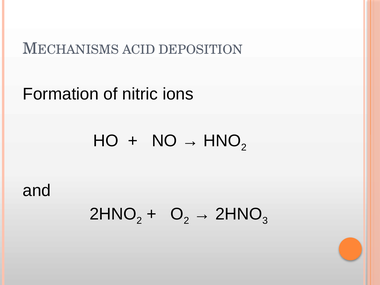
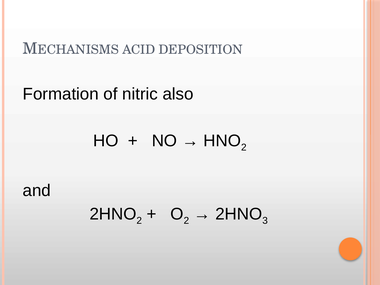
ions: ions -> also (178, 94)
